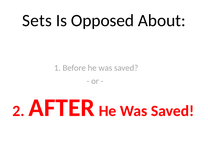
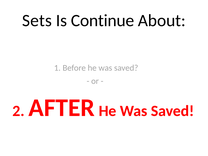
Opposed: Opposed -> Continue (103, 20)
